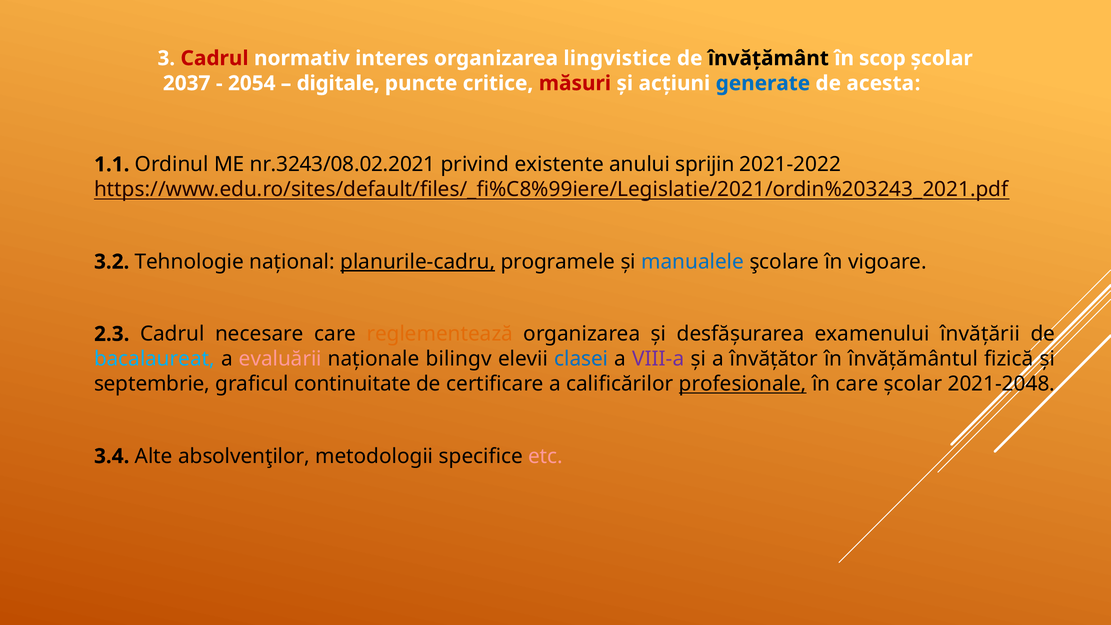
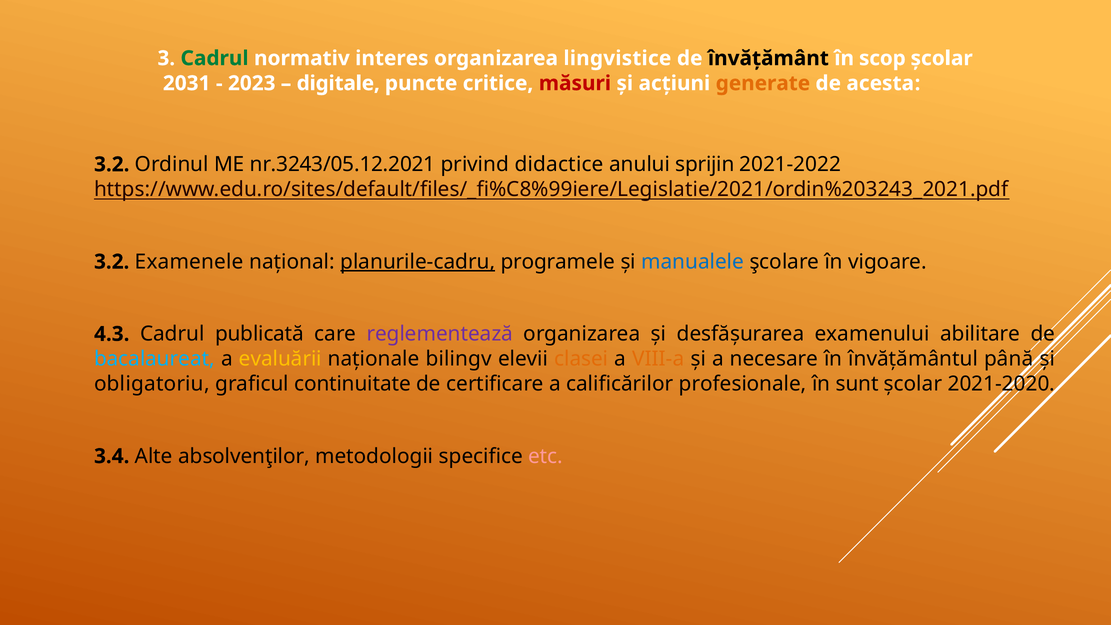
Cadrul colour: red -> green (215, 58)
2037: 2037 -> 2031 (187, 83)
2054: 2054 -> 2023 (252, 83)
generate colour: blue -> orange (763, 83)
1.1: 1.1 -> 3.2 (112, 164)
nr.3243/08.02.2021: nr.3243/08.02.2021 -> nr.3243/05.12.2021 (343, 164)
existente: existente -> didactice (559, 164)
Tehnologie: Tehnologie -> Examenele (189, 262)
2.3: 2.3 -> 4.3 (112, 334)
necesare: necesare -> publicată (260, 334)
reglementează colour: orange -> purple (440, 334)
învățării: învățării -> abilitare (980, 334)
evaluării colour: pink -> yellow (280, 359)
clasei colour: blue -> orange (581, 359)
VIII-a colour: purple -> orange (658, 359)
învățător: învățător -> necesare (774, 359)
fizică: fizică -> până (1009, 359)
septembrie: septembrie -> obligatoriu (152, 384)
profesionale underline: present -> none (743, 384)
în care: care -> sunt (857, 384)
2021-2048: 2021-2048 -> 2021-2020 (1001, 384)
